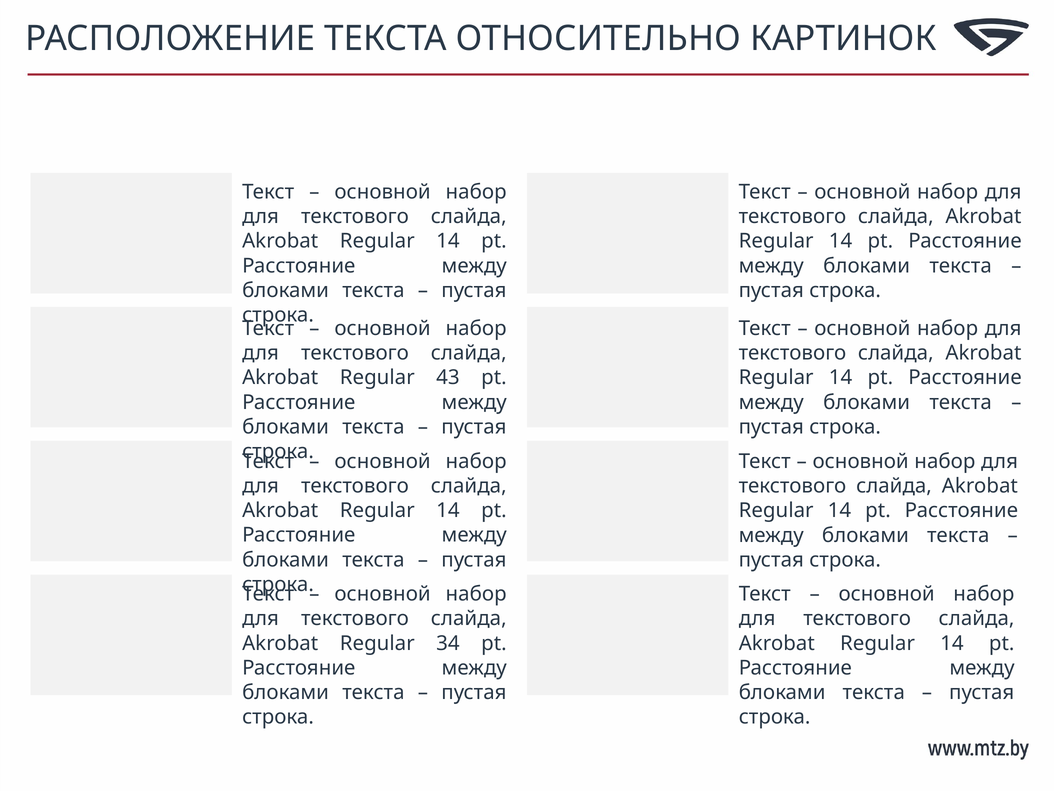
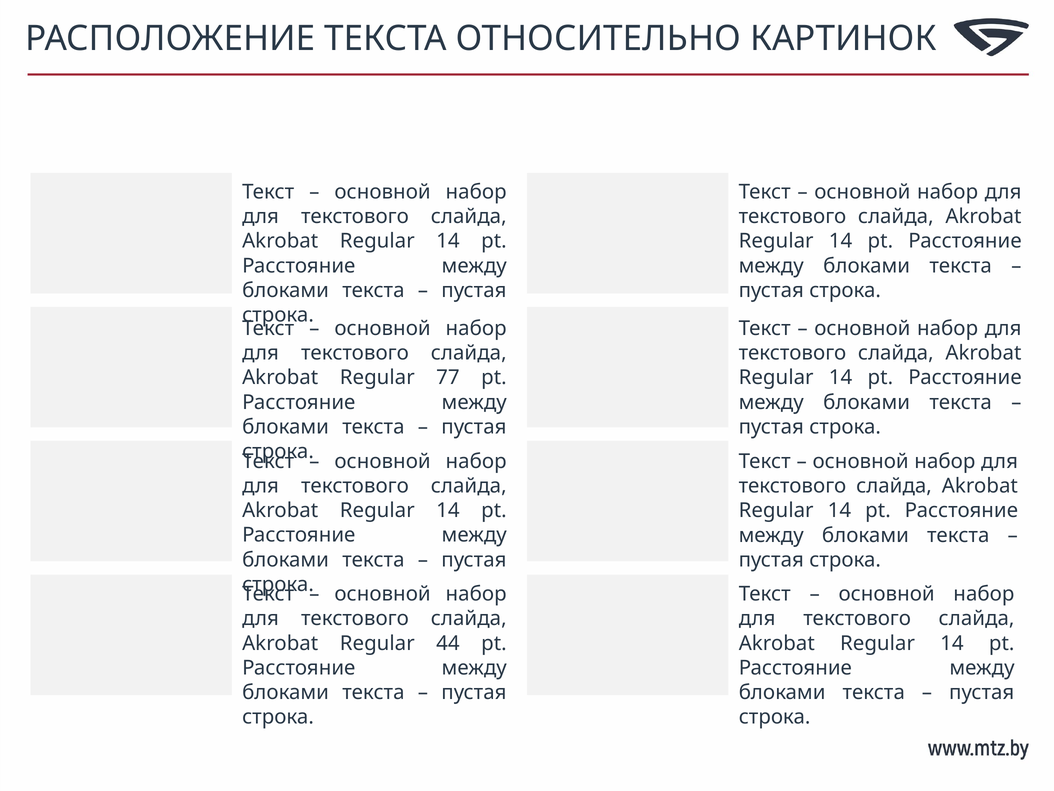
43: 43 -> 77 (448, 377)
34: 34 -> 44 (448, 643)
